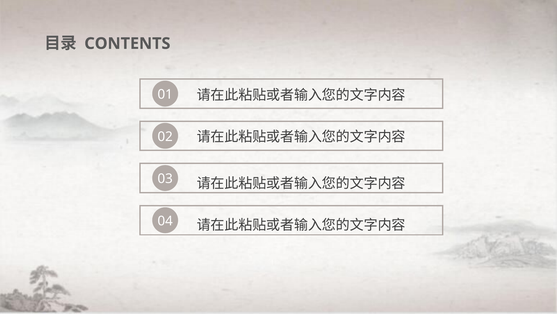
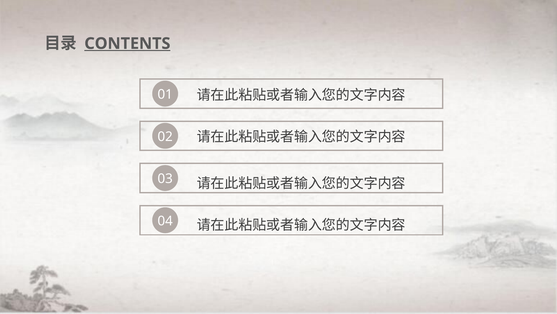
CONTENTS underline: none -> present (127, 43)
